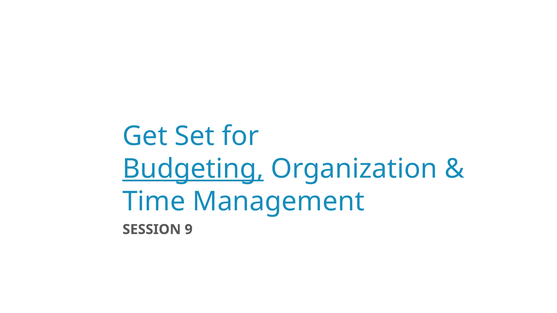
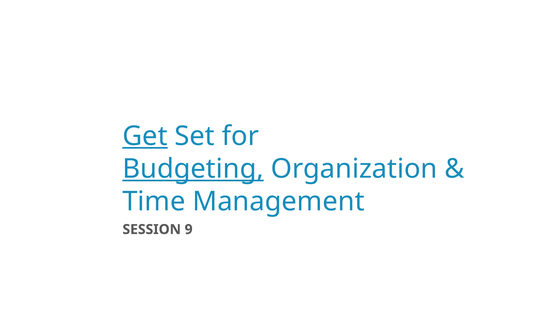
Get underline: none -> present (145, 136)
